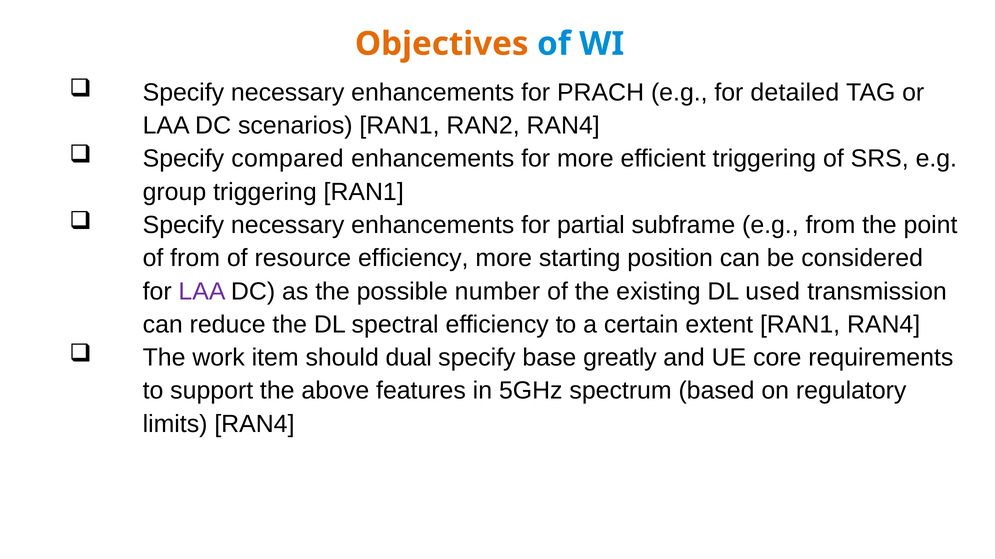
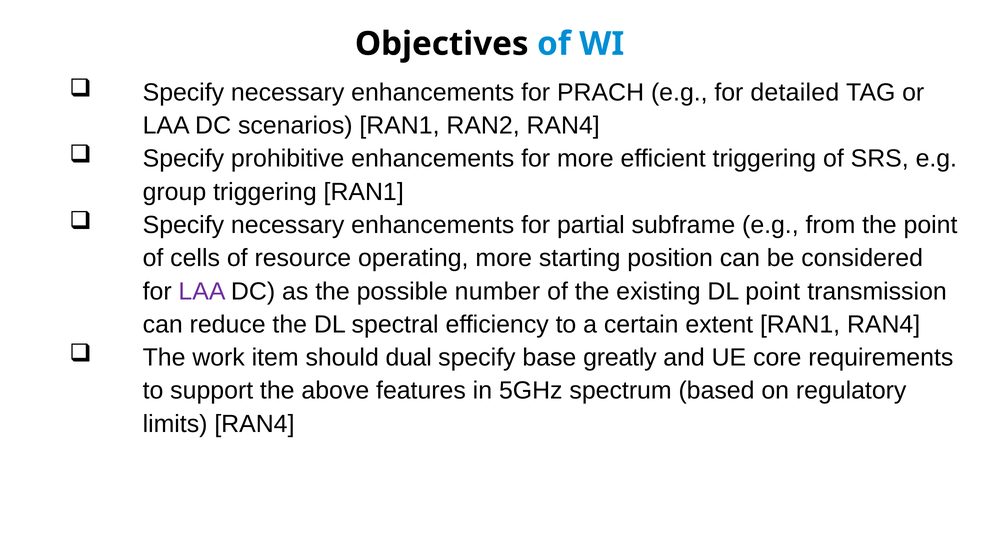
Objectives colour: orange -> black (442, 44)
compared: compared -> prohibitive (288, 159)
of from: from -> cells (195, 259)
resource efficiency: efficiency -> operating (413, 259)
DL used: used -> point (773, 292)
